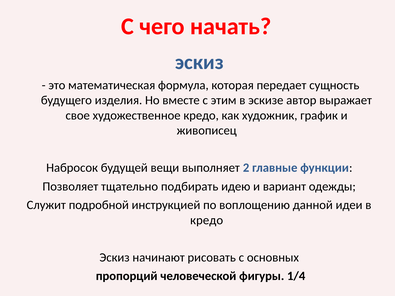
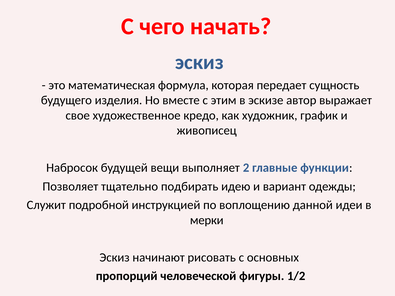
кредо: кредо -> мерки (207, 220)
1/4: 1/4 -> 1/2 (296, 276)
